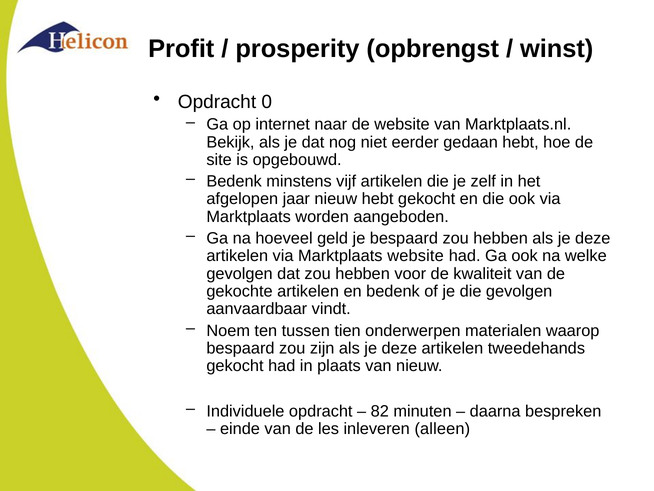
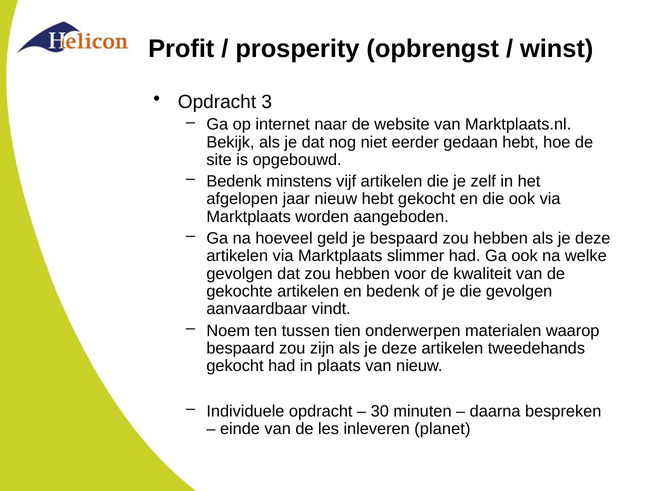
0: 0 -> 3 (267, 102)
Marktplaats website: website -> slimmer (416, 256)
82: 82 -> 30 (380, 411)
alleen: alleen -> planet (442, 428)
